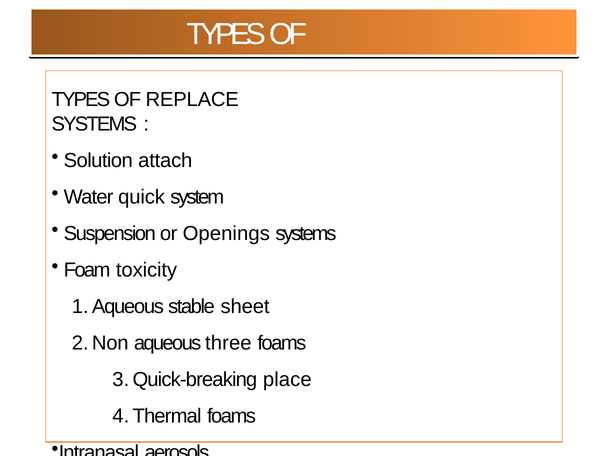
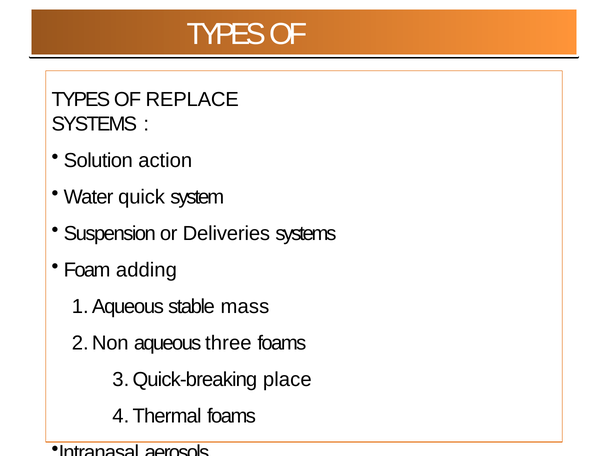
attach: attach -> action (165, 161)
Openings: Openings -> Deliveries (226, 234)
toxicity: toxicity -> adding (146, 270)
sheet: sheet -> mass (245, 307)
